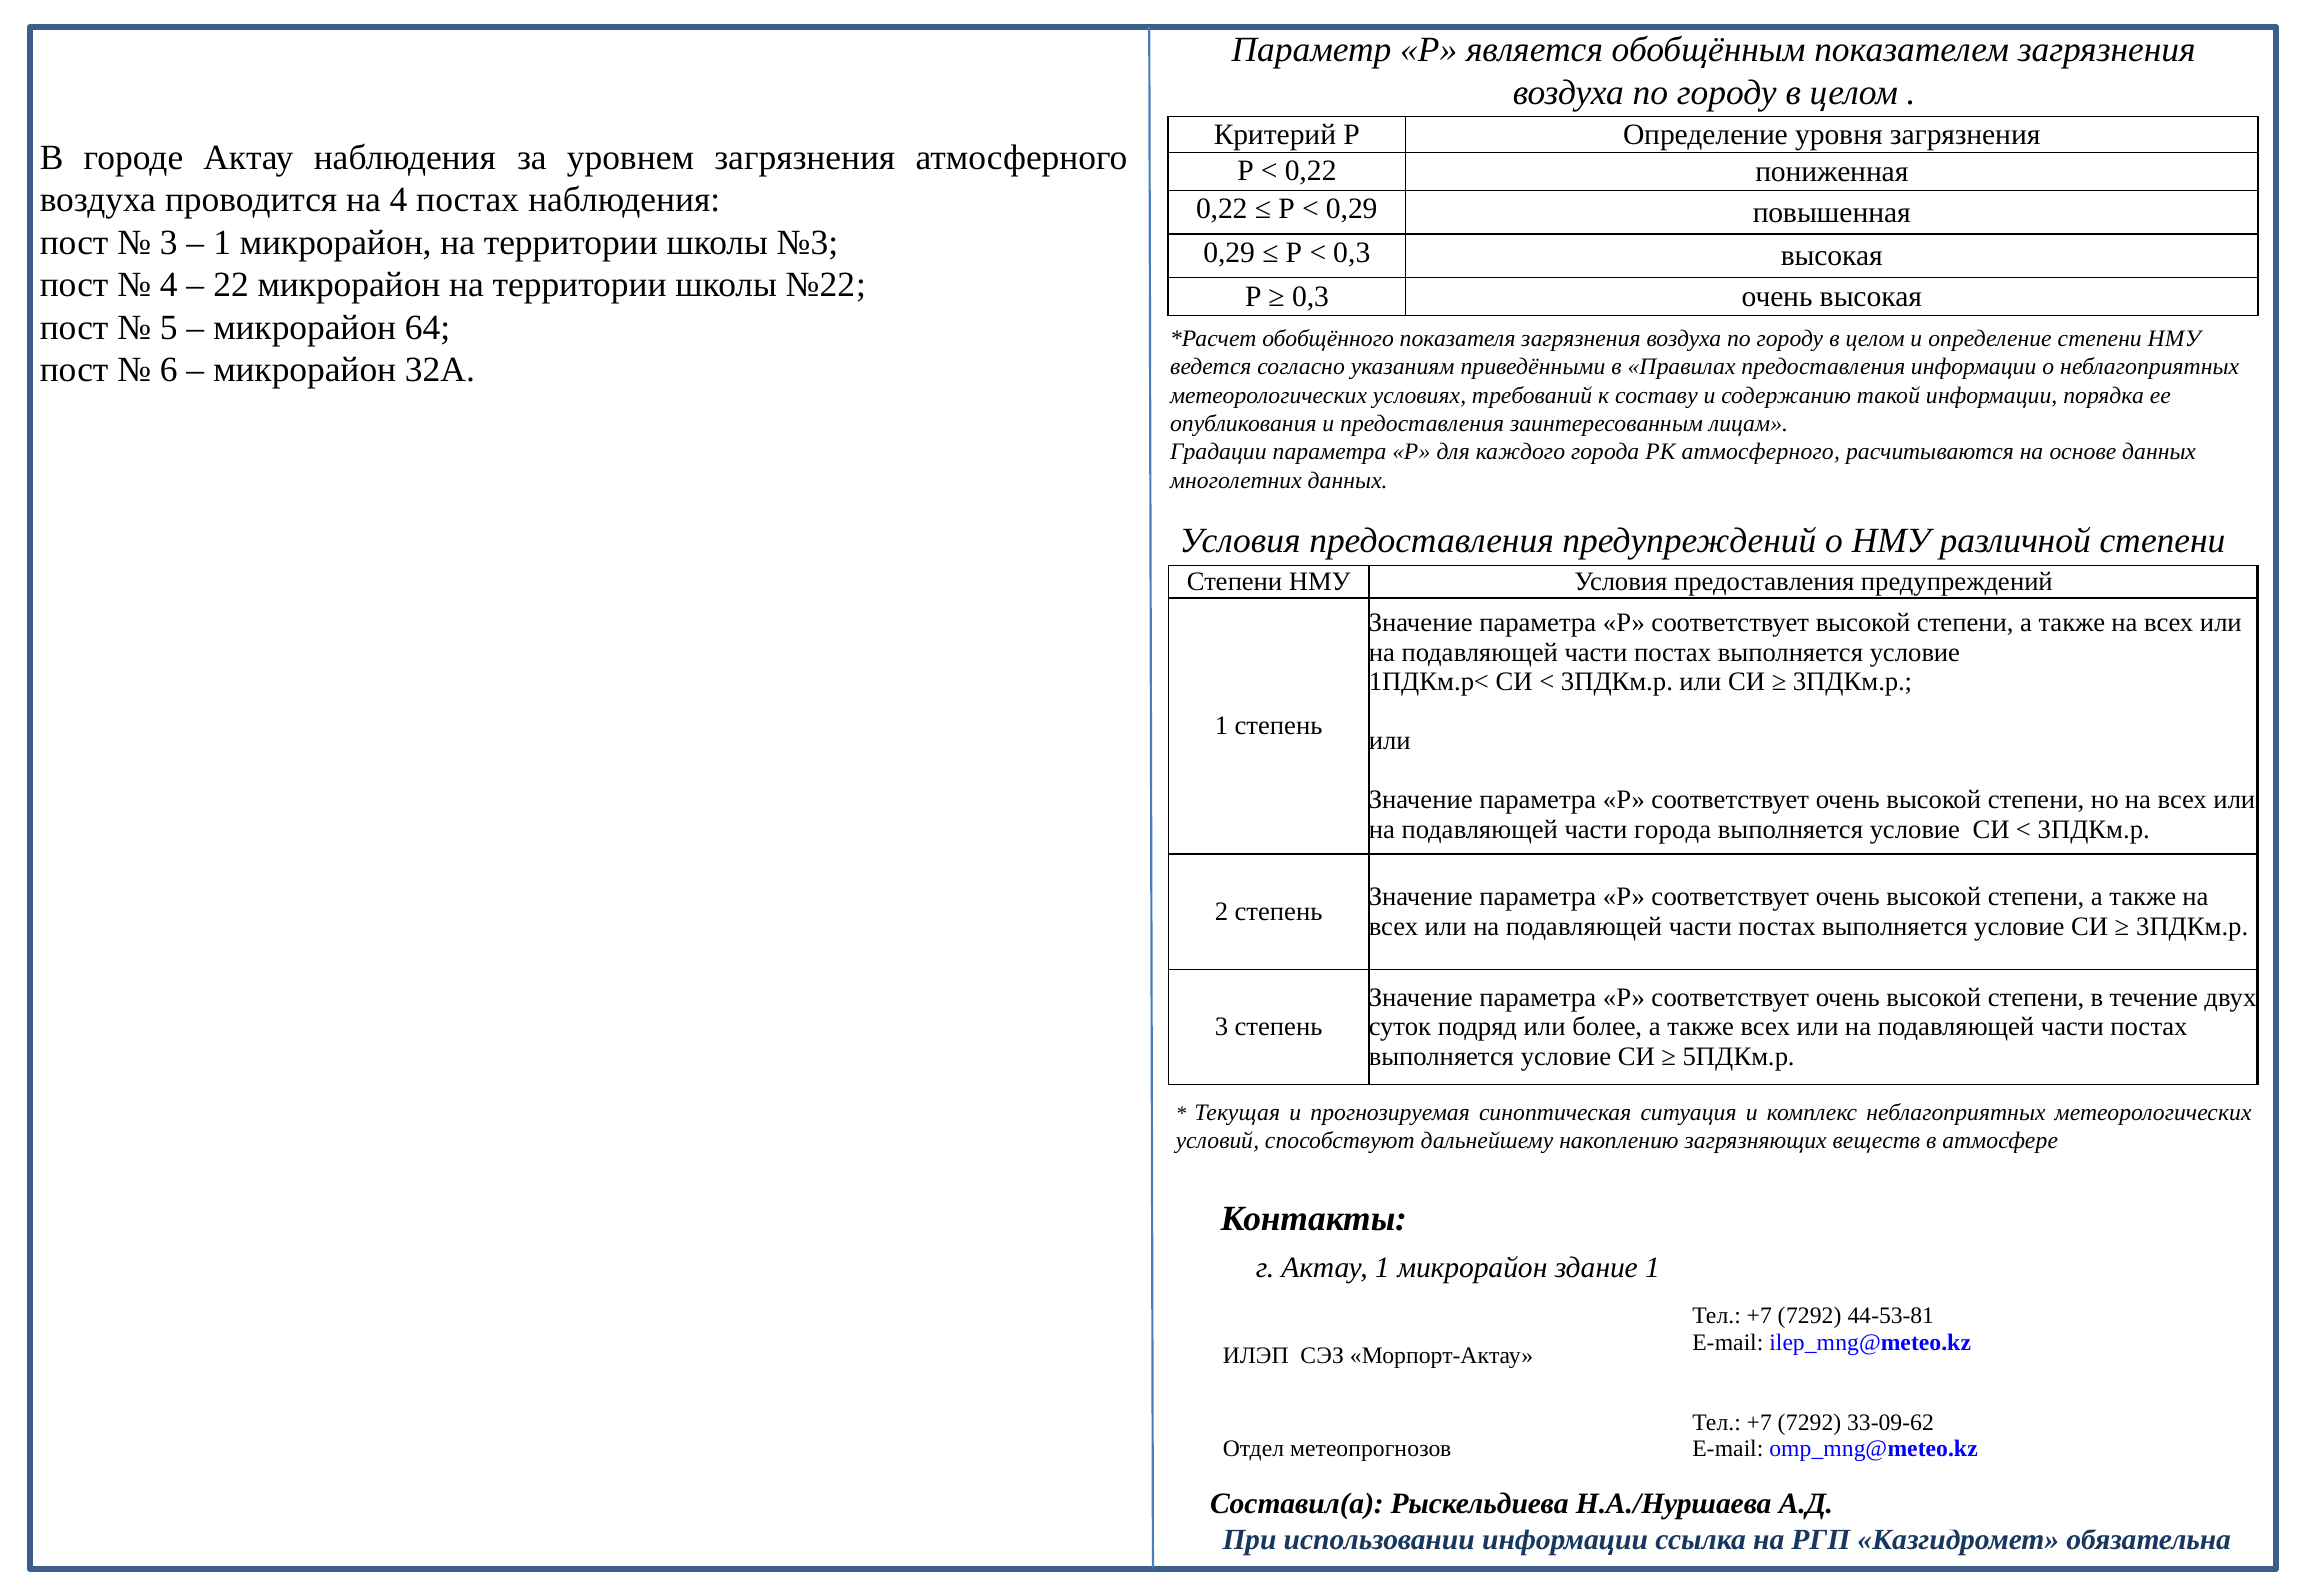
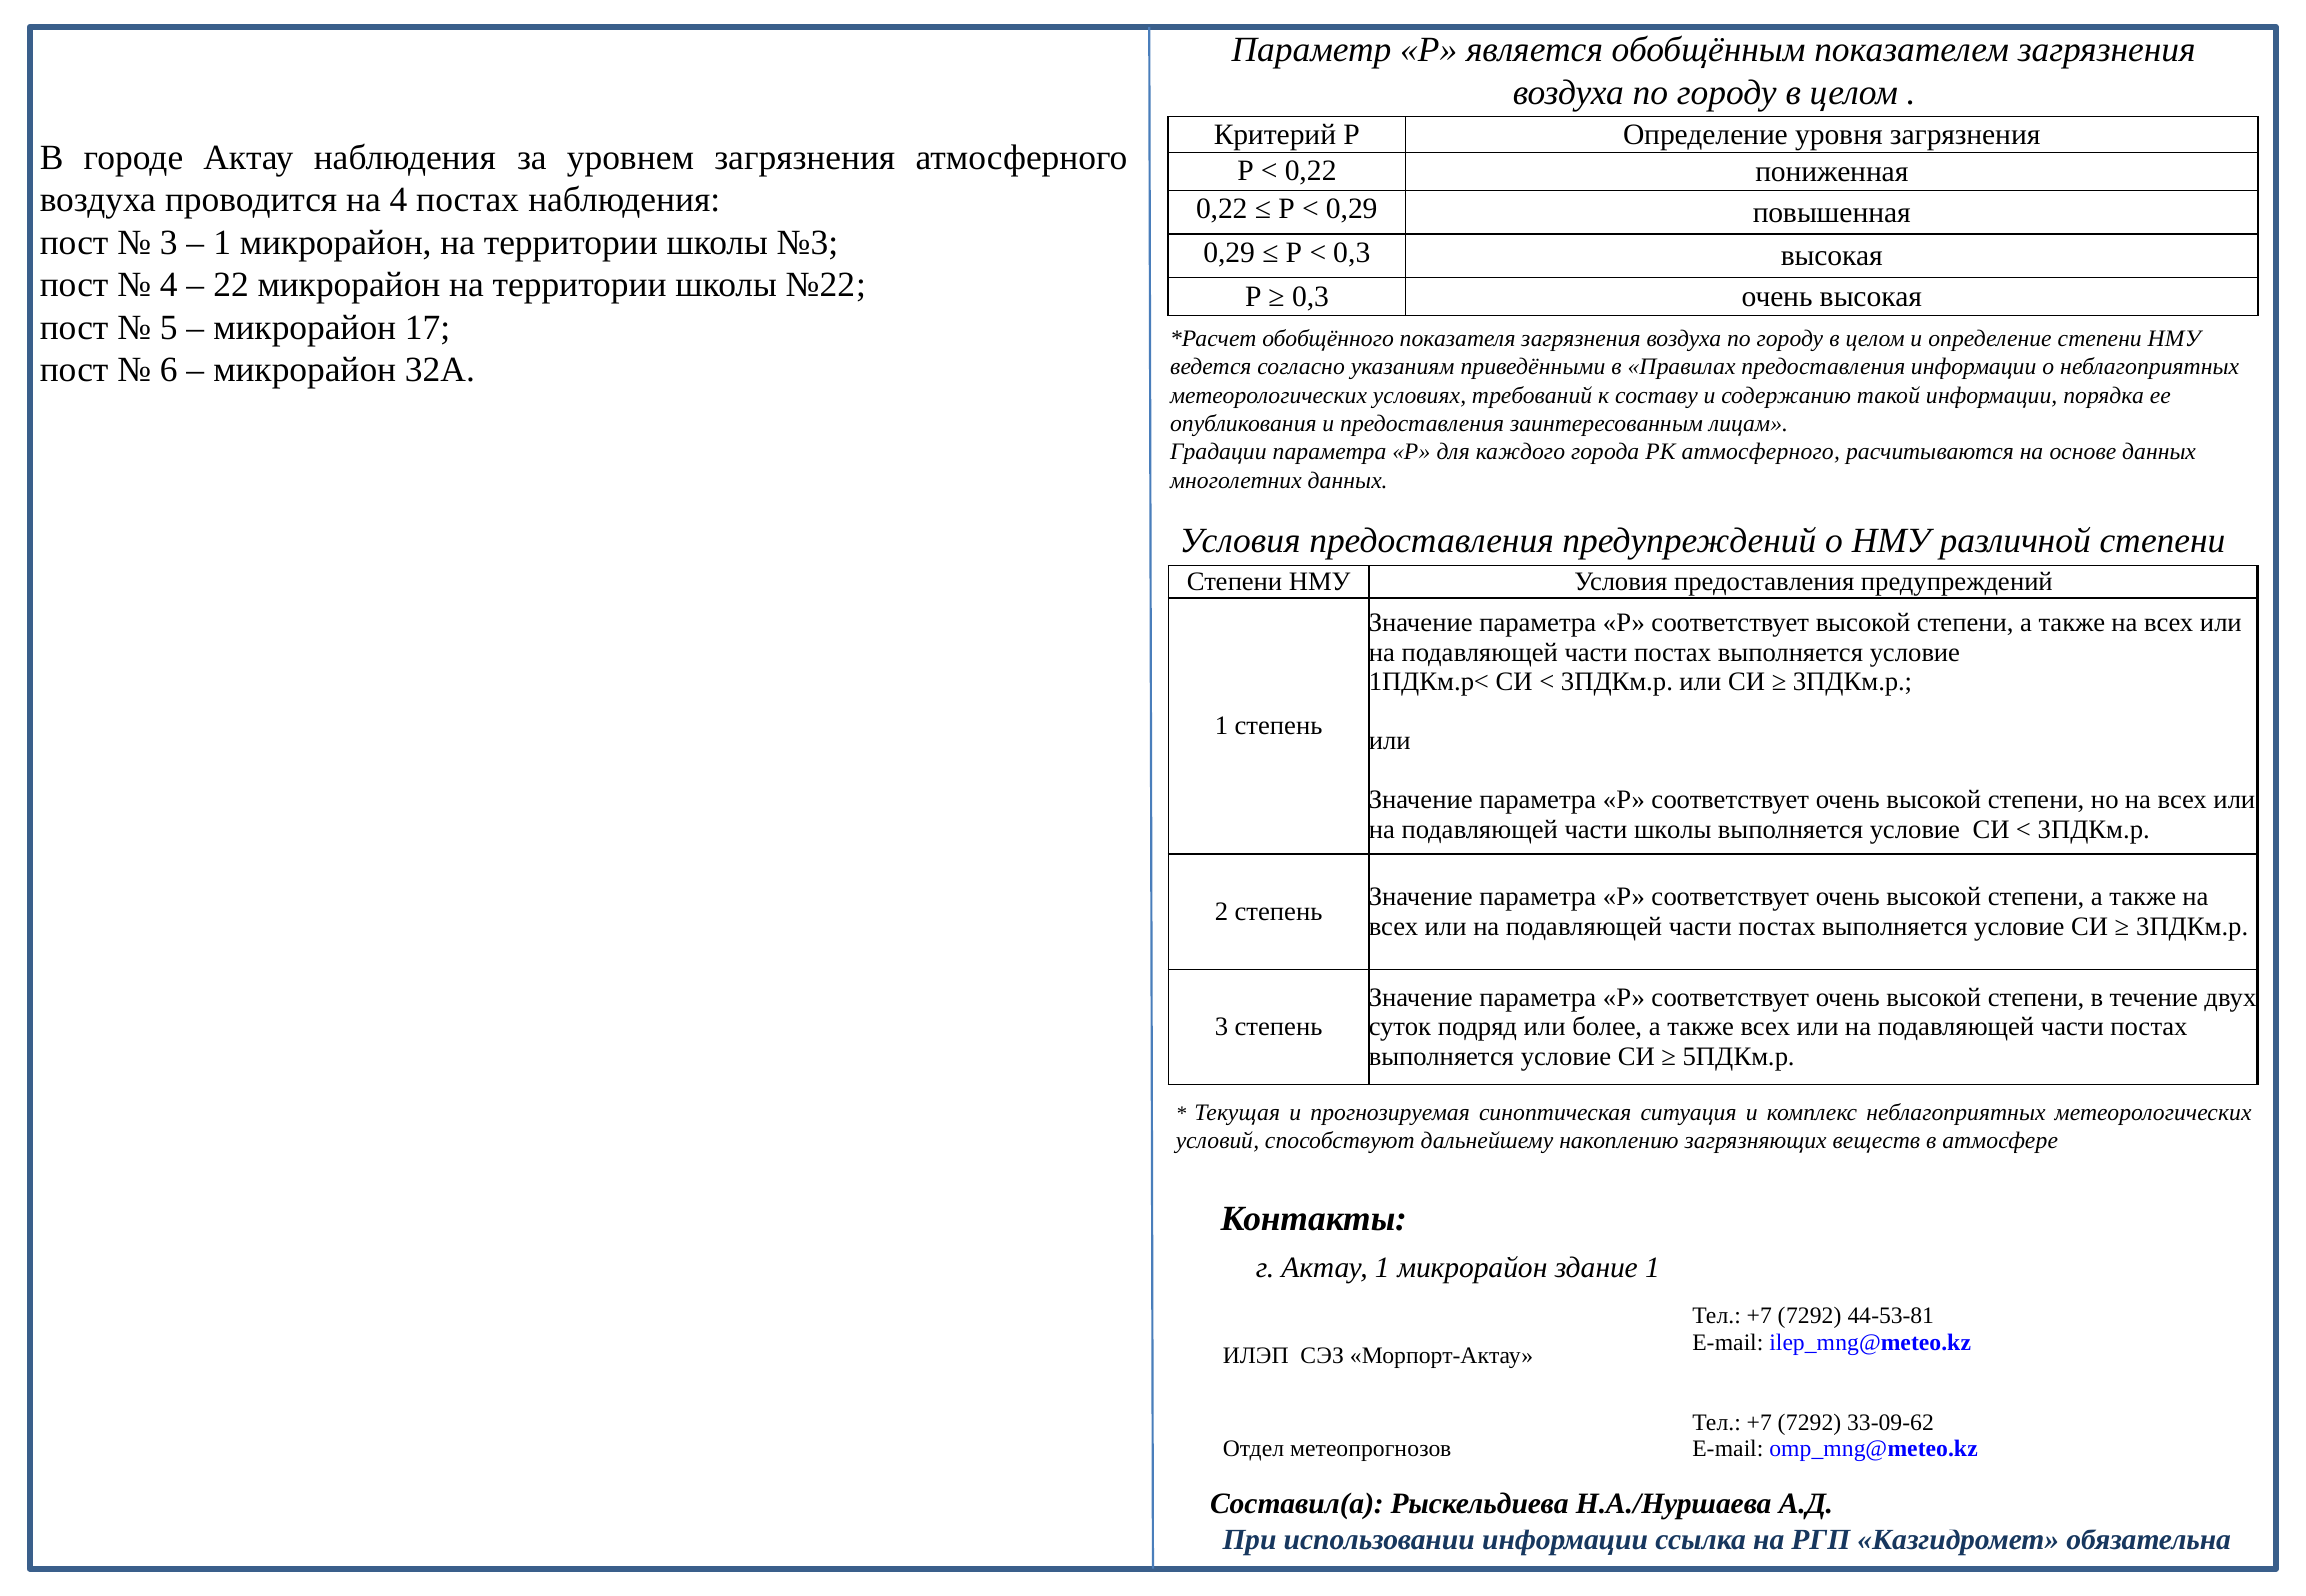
64: 64 -> 17 (427, 328)
части города: города -> школы (1673, 830)
